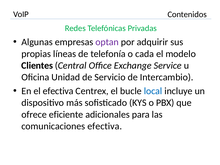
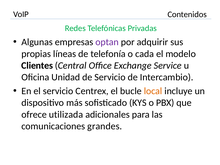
el efectiva: efectiva -> servicio (58, 91)
local colour: blue -> orange (153, 91)
eficiente: eficiente -> utilizada (66, 114)
comunicaciones efectiva: efectiva -> grandes (105, 126)
